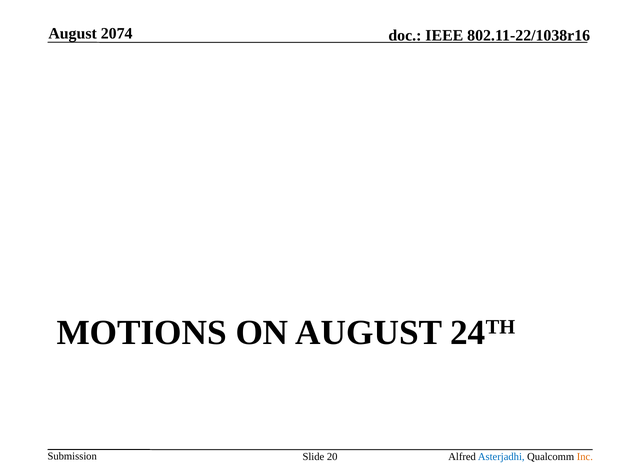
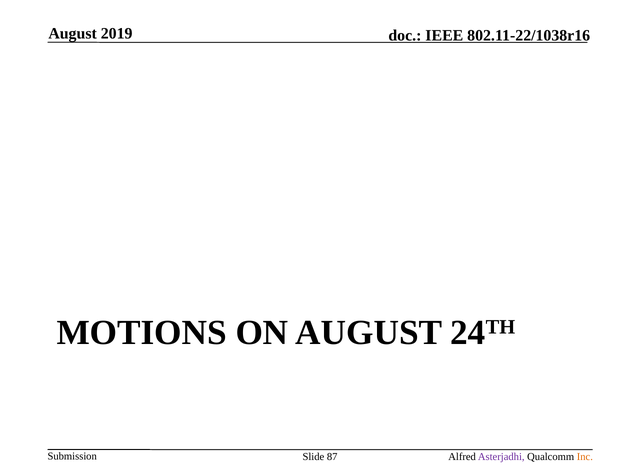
2074: 2074 -> 2019 (117, 34)
20: 20 -> 87 (332, 457)
Asterjadhi colour: blue -> purple (501, 457)
